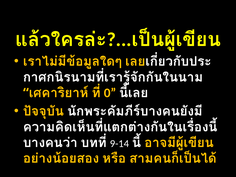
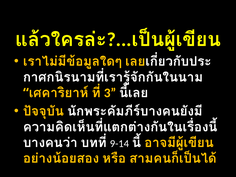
0: 0 -> 3 (110, 93)
